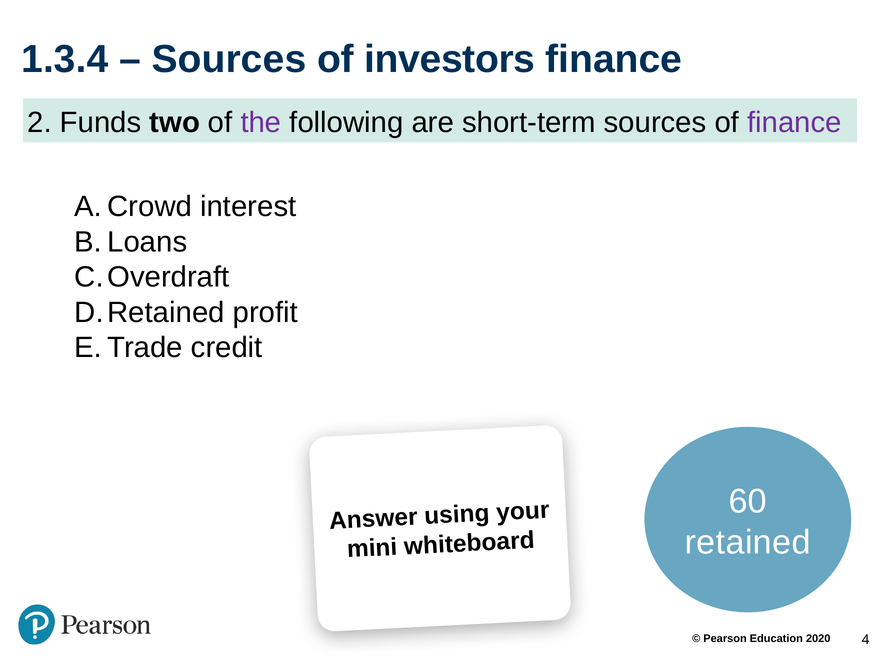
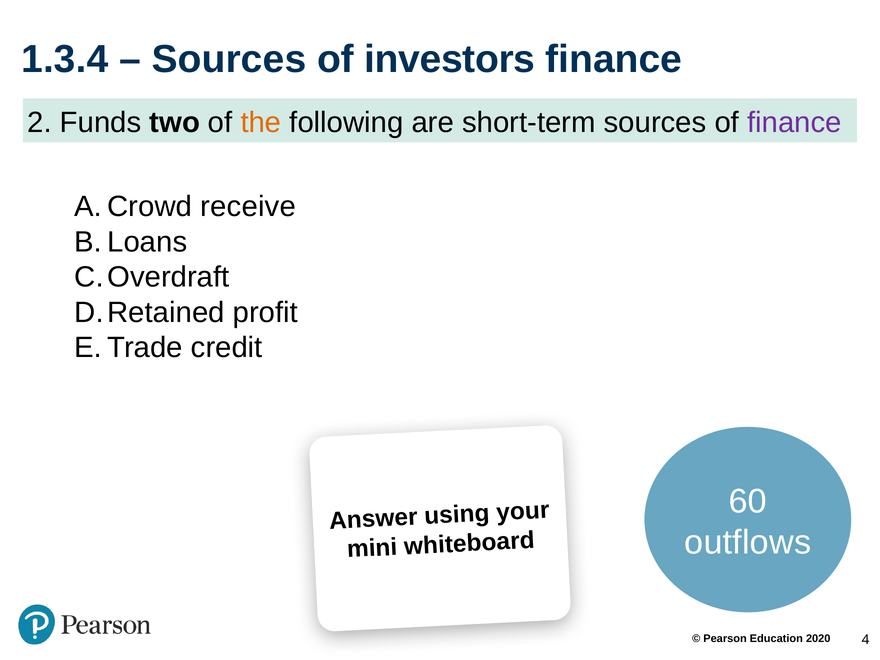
the colour: purple -> orange (261, 122)
interest: interest -> receive (248, 207)
retained: retained -> outflows (748, 542)
